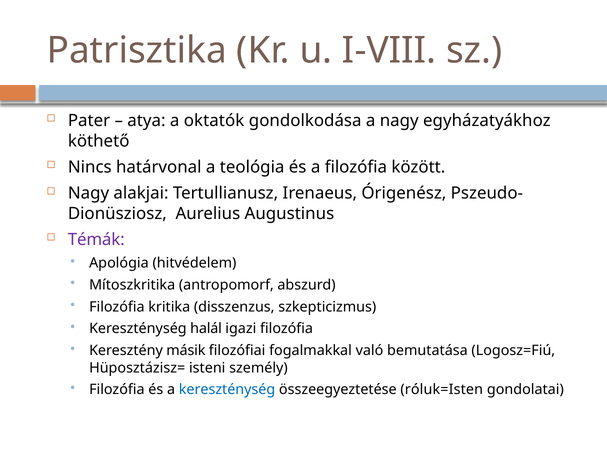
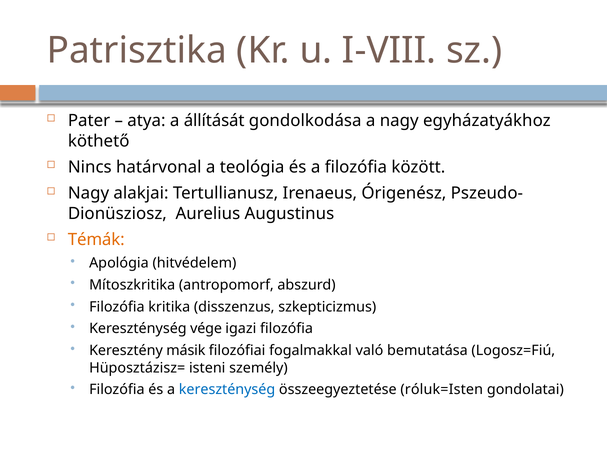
oktatók: oktatók -> állítását (214, 121)
Témák colour: purple -> orange (96, 239)
halál: halál -> vége (206, 328)
